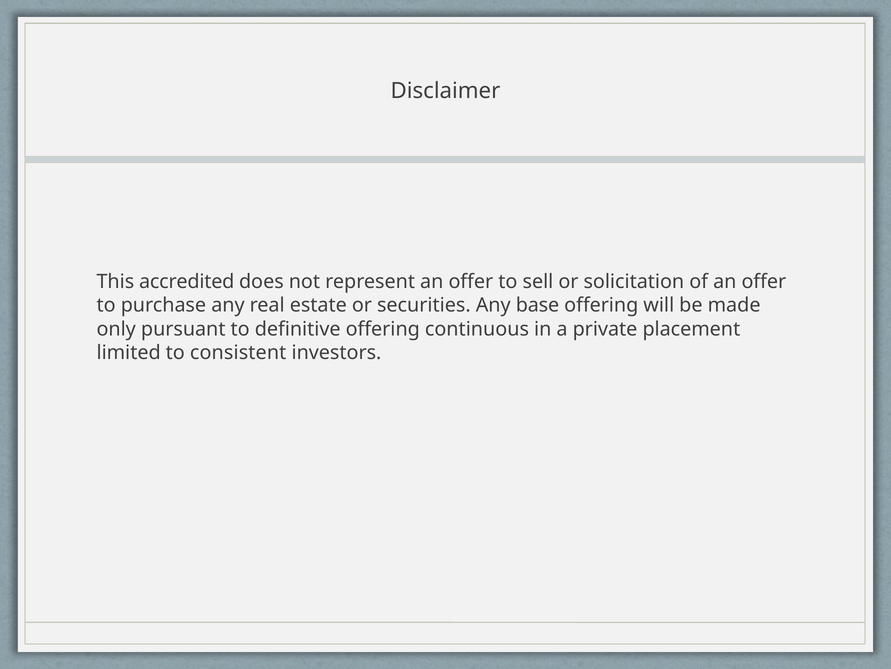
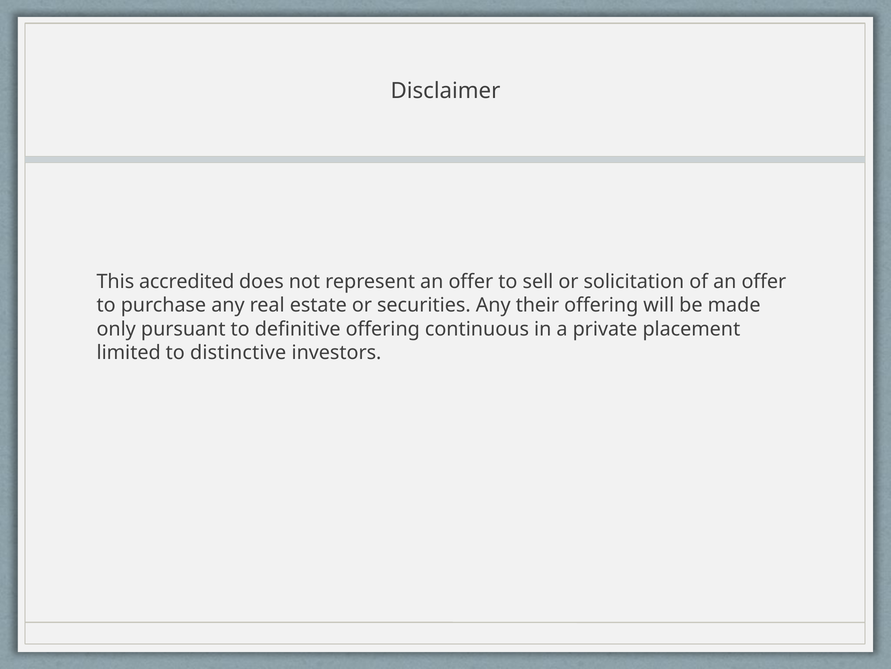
base: base -> their (537, 305)
consistent: consistent -> distinctive (238, 352)
